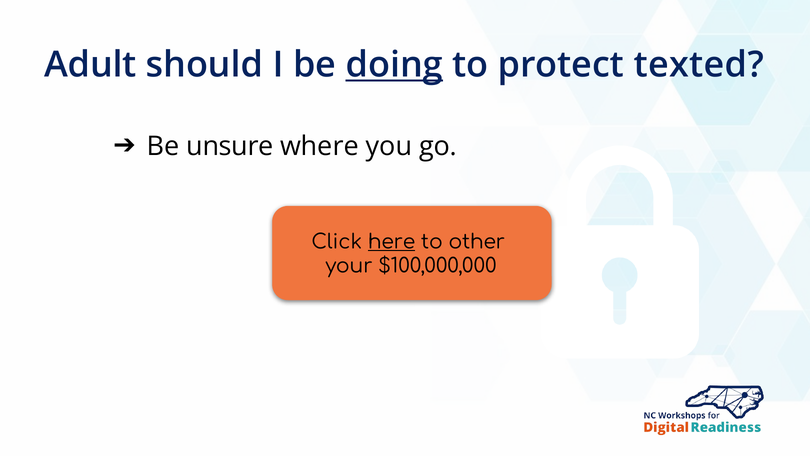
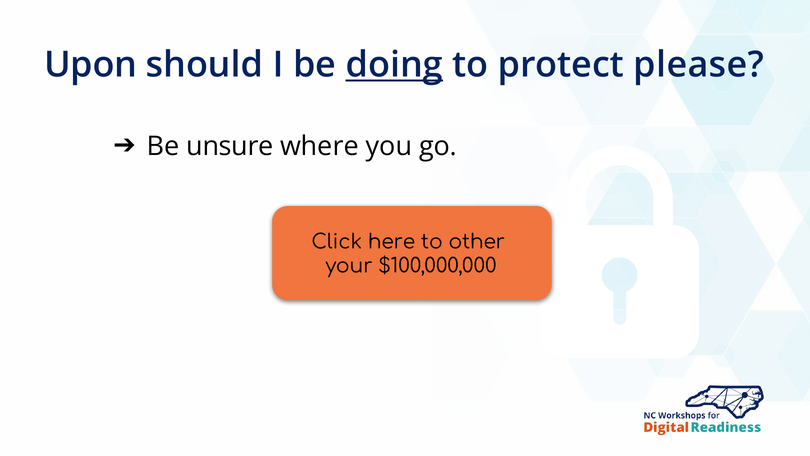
Adult: Adult -> Upon (91, 65)
texted: texted -> please (699, 65)
here underline: present -> none (392, 242)
